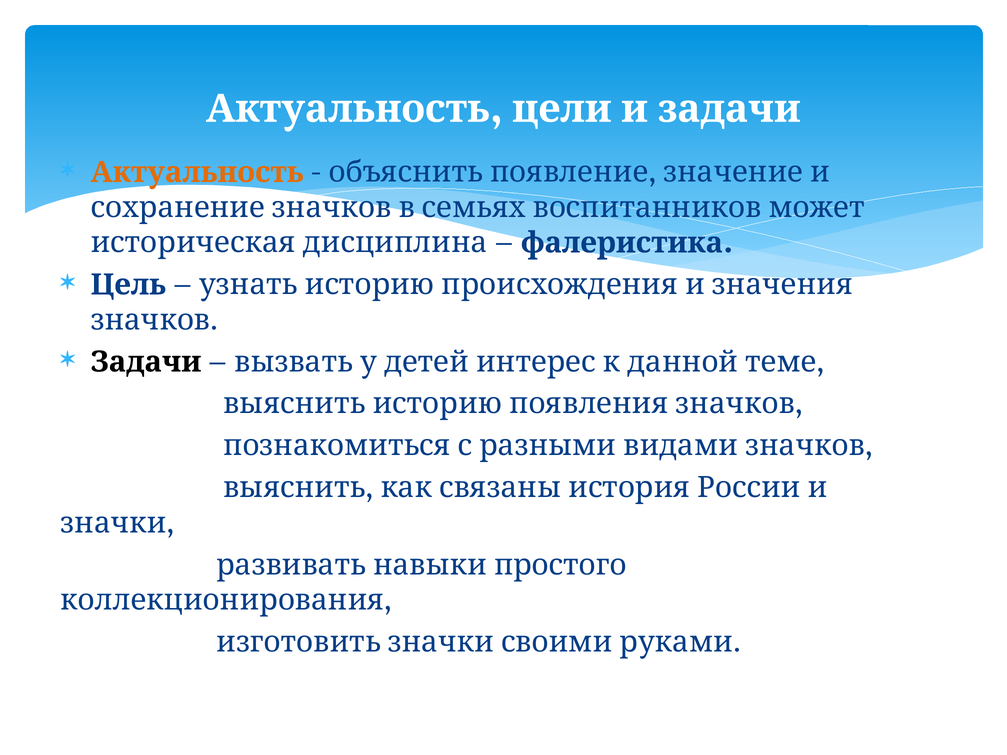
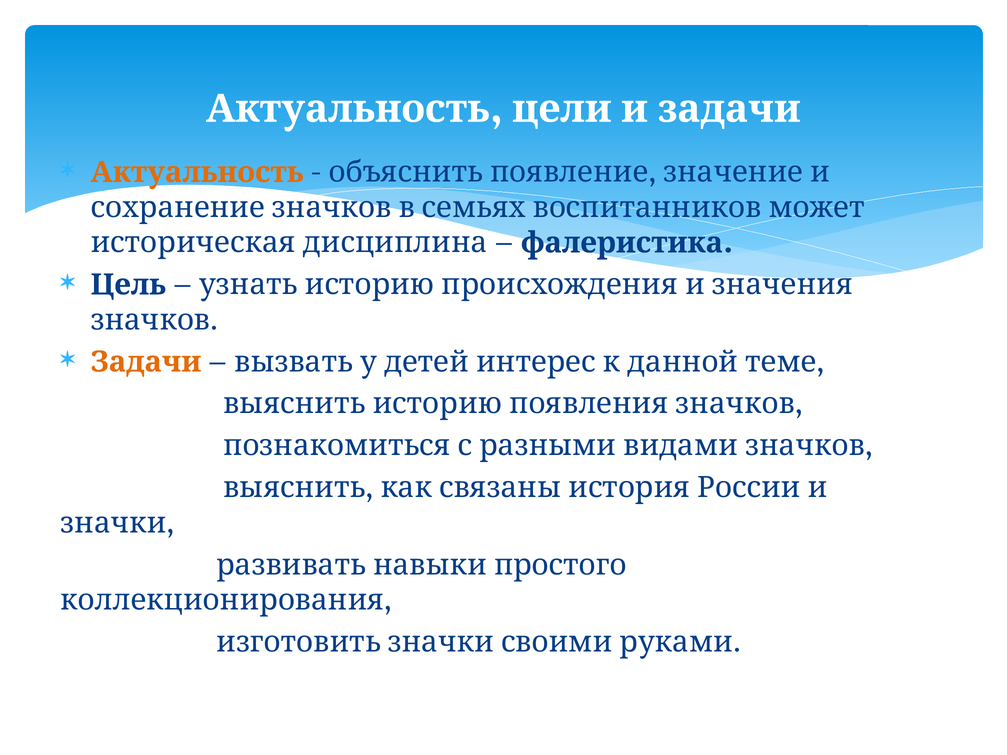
Задачи colour: black -> orange (146, 362)
